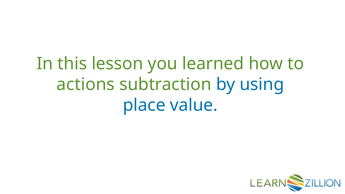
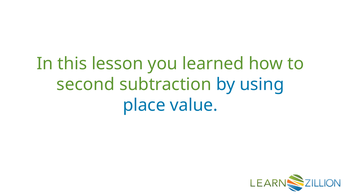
actions: actions -> second (86, 84)
